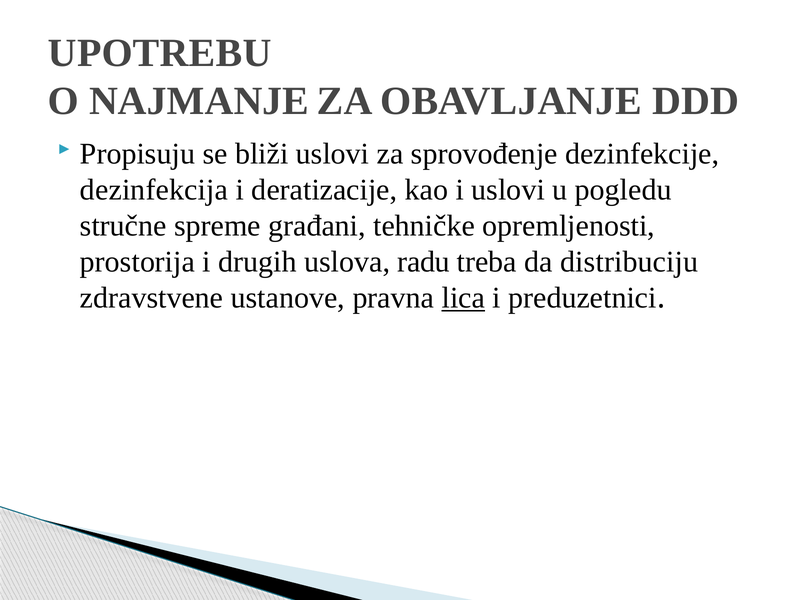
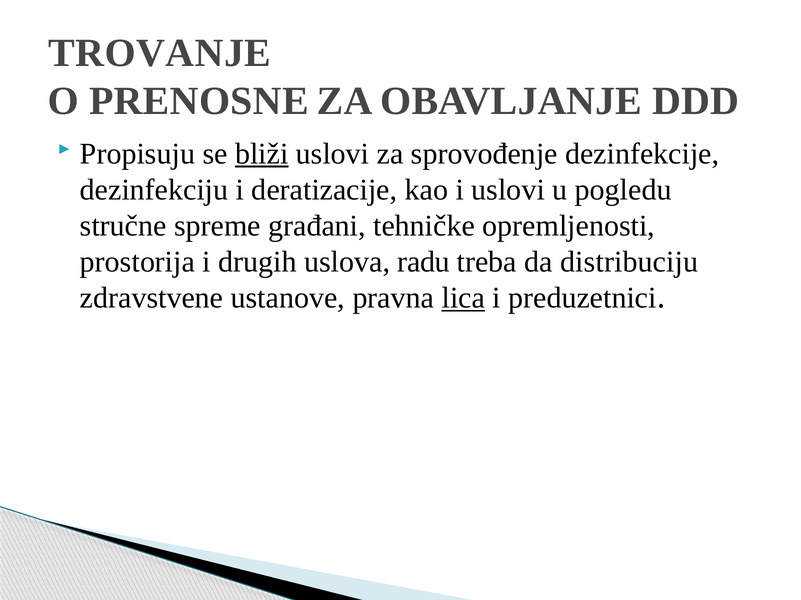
UPOTREBU: UPOTREBU -> TROVANJE (160, 53)
NAJMANJE: NAJMANJE -> PRENOSNE (199, 101)
bliži underline: none -> present (262, 154)
dezinfekcija: dezinfekcija -> dezinfekciju (154, 190)
